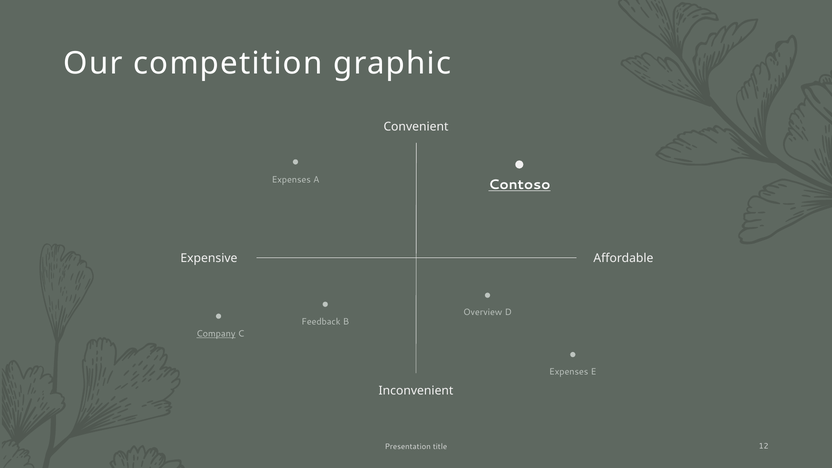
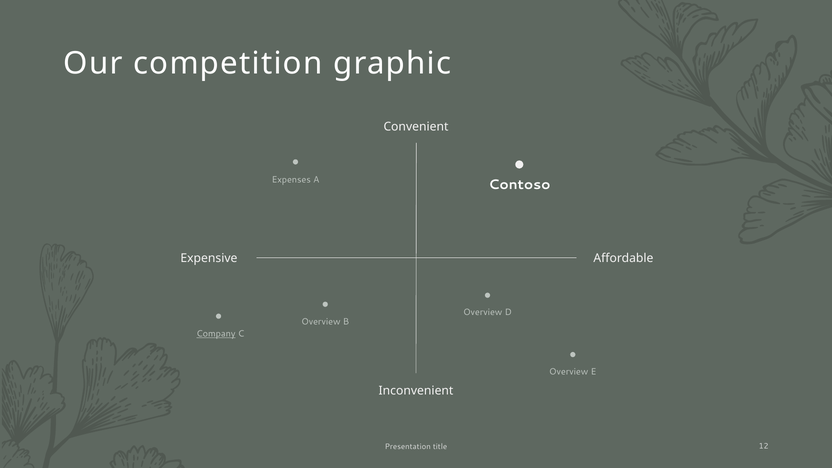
Contoso underline: present -> none (519, 185)
Feedback: Feedback -> Overview (321, 322)
Expenses: Expenses -> Overview (569, 372)
